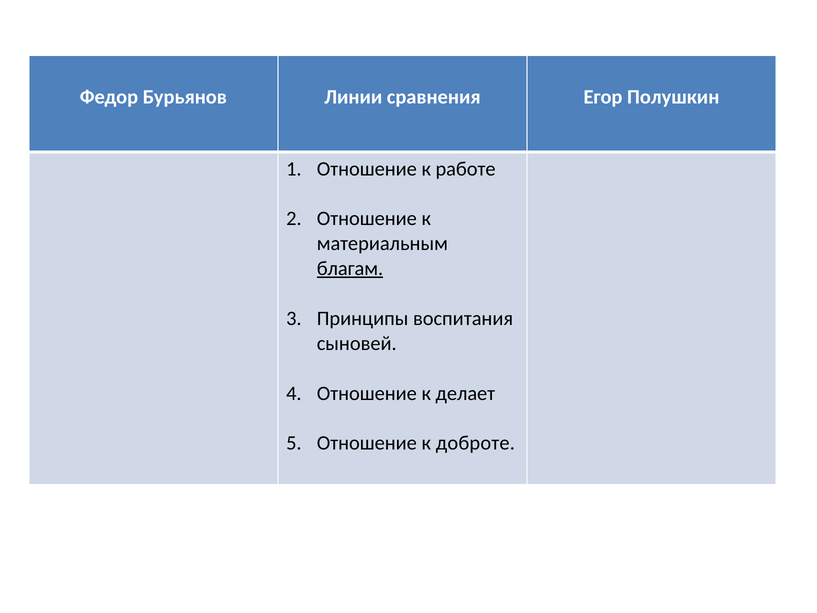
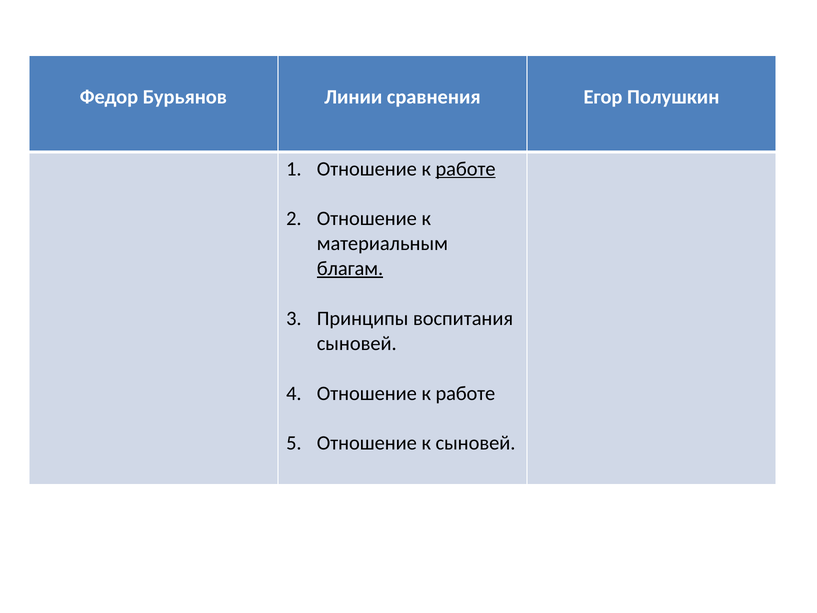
работе underline: none -> present (466, 169)
делает: делает -> работе (465, 393)
к доброте: доброте -> сыновей (475, 443)
